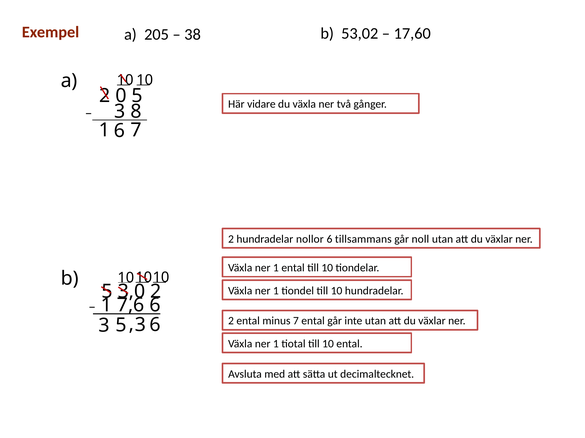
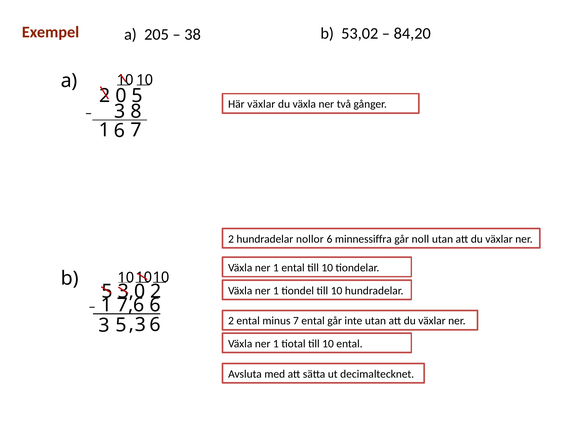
17,60: 17,60 -> 84,20 (412, 34)
Här vidare: vidare -> växlar (261, 104)
tillsammans: tillsammans -> minnessiffra (363, 240)
